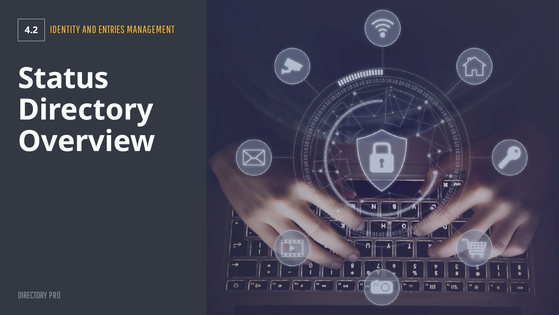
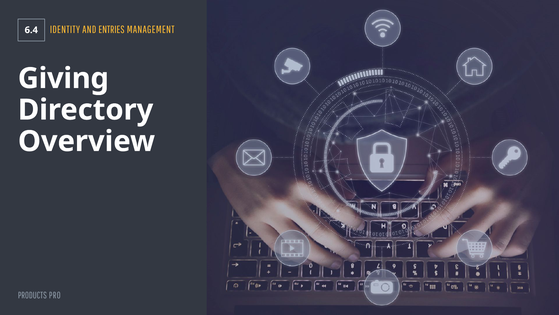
4.2: 4.2 -> 6.4 (31, 30)
Status: Status -> Giving (63, 78)
DIRECTORY: DIRECTORY -> PRODUCTS (32, 295)
